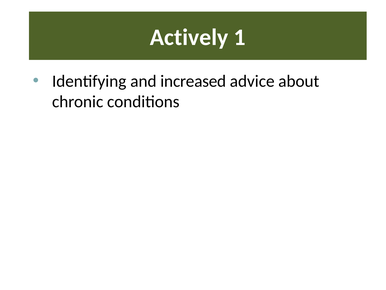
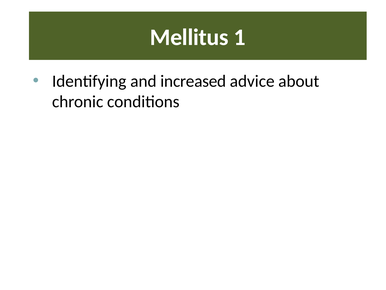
Actively: Actively -> Mellitus (189, 37)
